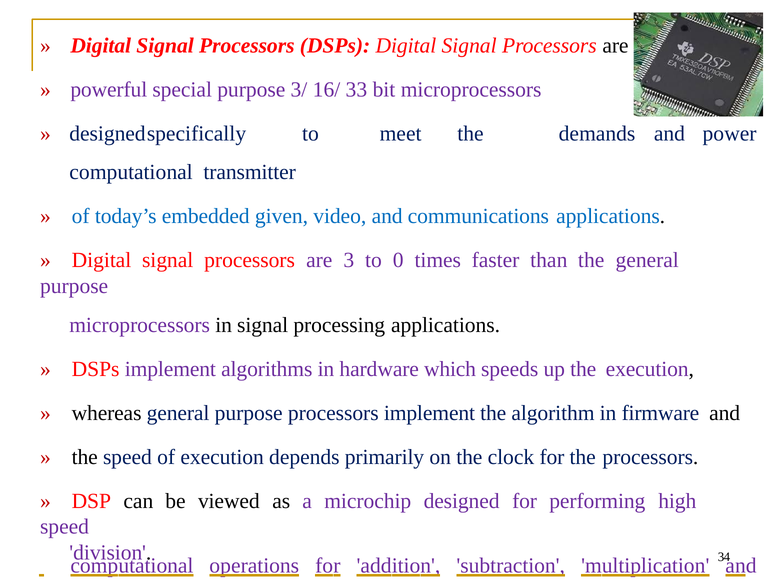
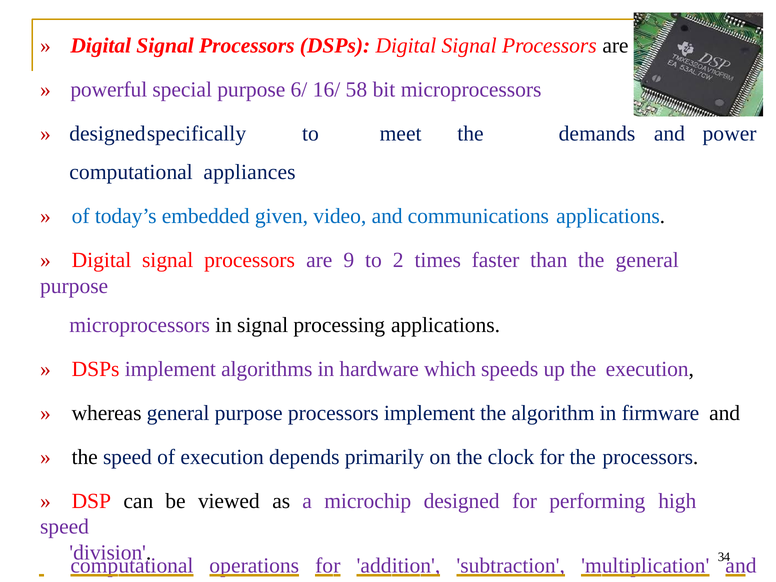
3/: 3/ -> 6/ (299, 89)
33: 33 -> 58 (356, 89)
transmitter: transmitter -> appliances (250, 172)
3: 3 -> 9 (349, 260)
0: 0 -> 2 (398, 260)
